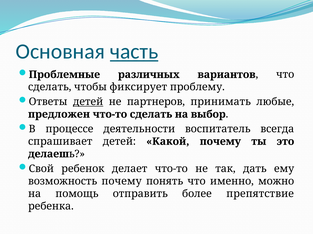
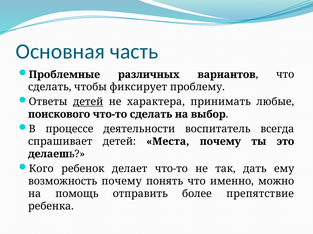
часть underline: present -> none (134, 52)
партнеров: партнеров -> характера (156, 102)
предложен: предложен -> поискового (59, 115)
Какой: Какой -> Места (168, 142)
Свой: Свой -> Кого (41, 169)
